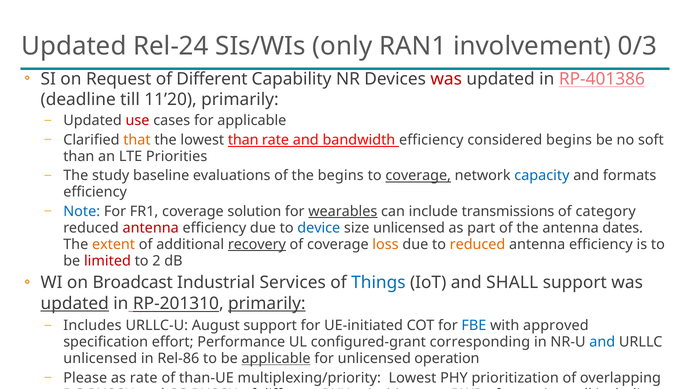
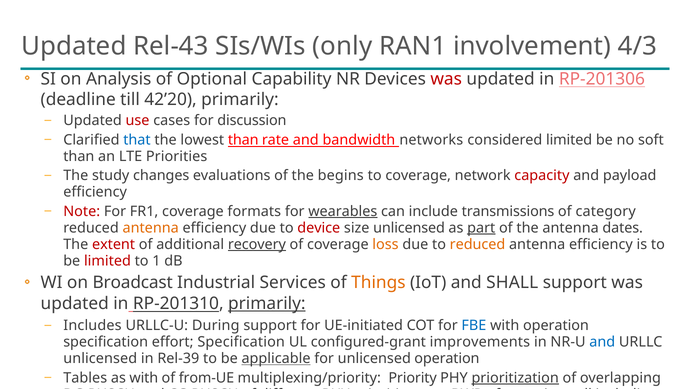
Rel-24: Rel-24 -> Rel-43 (171, 46)
0/3: 0/3 -> 4/3 (637, 46)
Request: Request -> Analysis (119, 79)
Different: Different -> Optional (212, 79)
RP-401386: RP-401386 -> RP-201306 (602, 79)
11’20: 11’20 -> 42’20 (171, 100)
for applicable: applicable -> discussion (252, 121)
that colour: orange -> blue (137, 140)
bandwidth efficiency: efficiency -> networks (431, 140)
considered begins: begins -> limited (569, 140)
study baseline: baseline -> changes (161, 176)
coverage underline: present -> none (418, 176)
capacity colour: blue -> red (542, 176)
formats: formats -> payload (630, 176)
Note colour: blue -> red (82, 211)
coverage solution: solution -> formats (254, 211)
antenna colour: red -> orange (151, 228)
device colour: blue -> red (319, 228)
part underline: none -> present (481, 228)
extent colour: orange -> red (114, 244)
2: 2 -> 1 (156, 261)
Things colour: blue -> orange (378, 282)
updated underline: present -> none (75, 303)
URLLC-U August: August -> During (216, 325)
with approved: approved -> operation (556, 325)
effort Performance: Performance -> Specification (241, 342)
corresponding: corresponding -> improvements (480, 342)
Rel-86: Rel-86 -> Rel-39 (178, 358)
Please: Please -> Tables (85, 378)
as rate: rate -> with (144, 378)
than-UE: than-UE -> from-UE (207, 378)
multiplexing/priority Lowest: Lowest -> Priority (413, 378)
prioritization underline: none -> present (515, 378)
